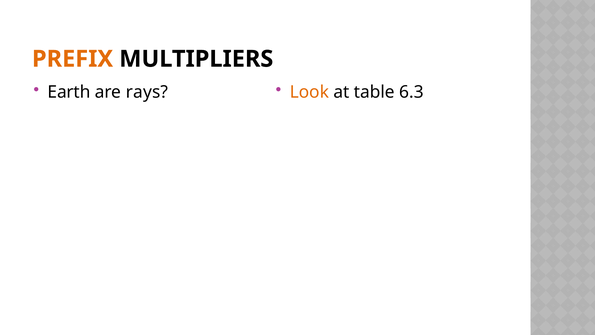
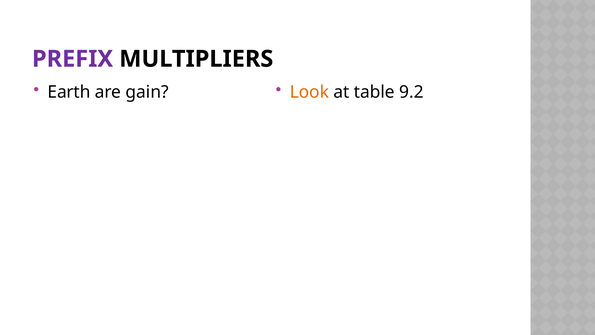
PREFIX colour: orange -> purple (73, 59)
rays: rays -> gain (147, 92)
6.3: 6.3 -> 9.2 (411, 92)
